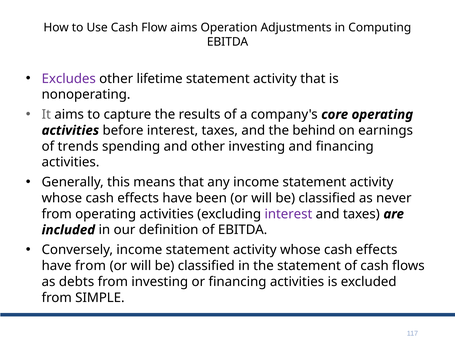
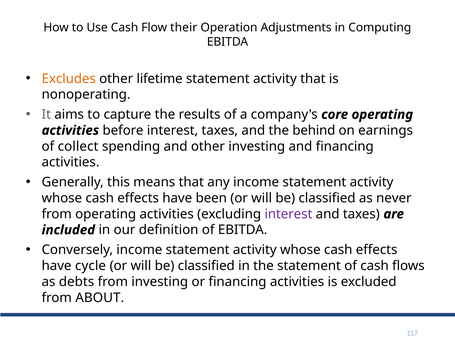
Flow aims: aims -> their (184, 28)
Excludes colour: purple -> orange (69, 79)
trends: trends -> collect (78, 146)
have from: from -> cycle (90, 266)
SIMPLE: SIMPLE -> ABOUT (100, 298)
